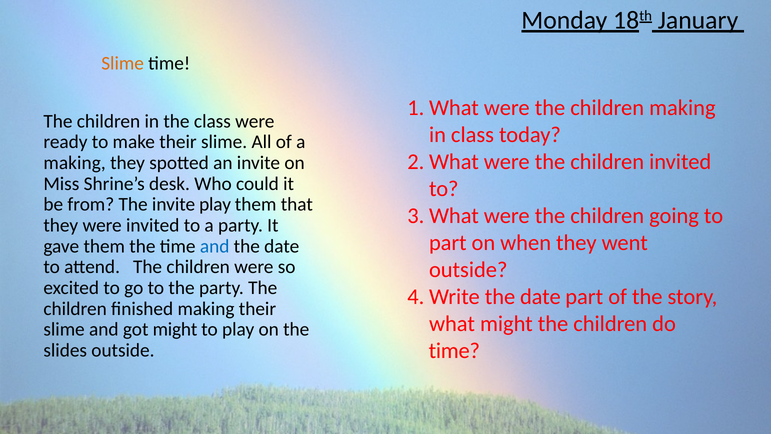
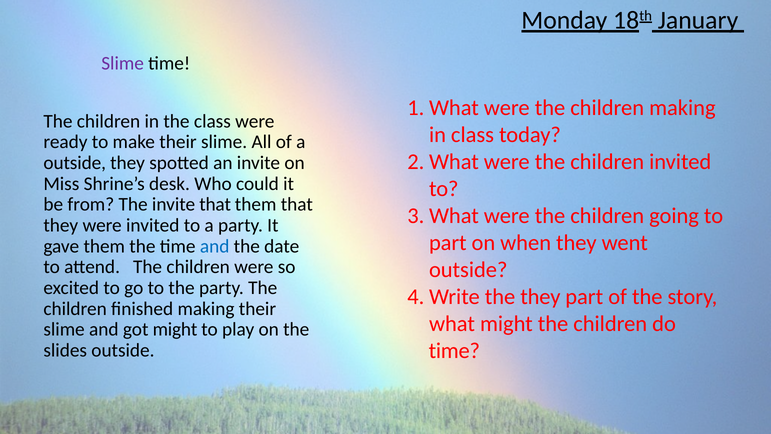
Slime colour: orange -> purple (123, 63)
making: making -> outside (75, 163)
invite play: play -> that (215, 204)
date: date -> they (540, 297)
